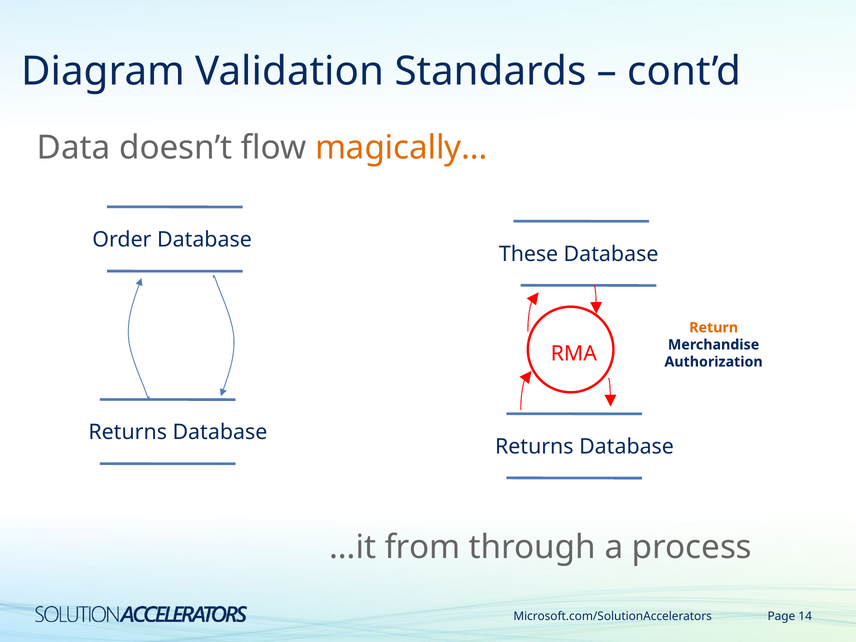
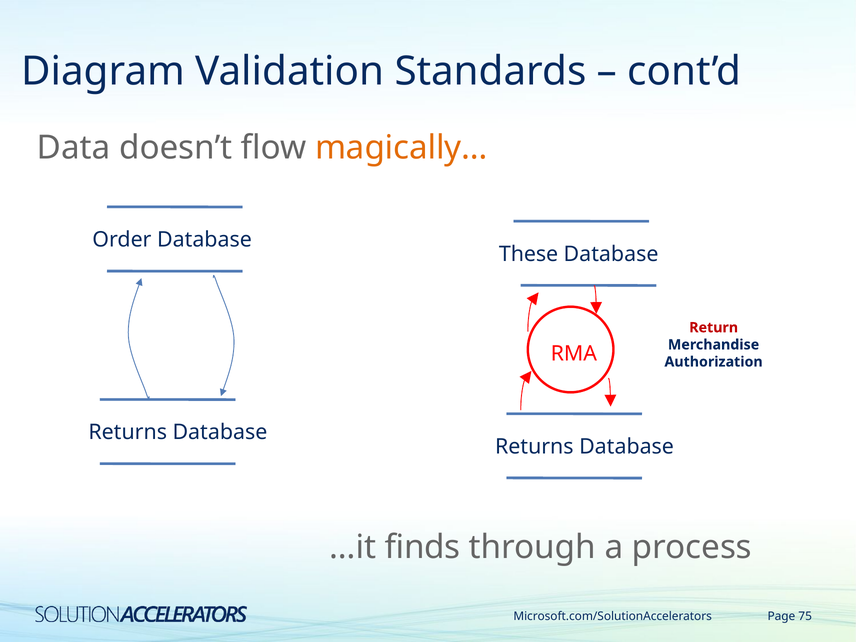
Return colour: orange -> red (714, 328)
from: from -> finds (423, 547)
14: 14 -> 75 (805, 616)
